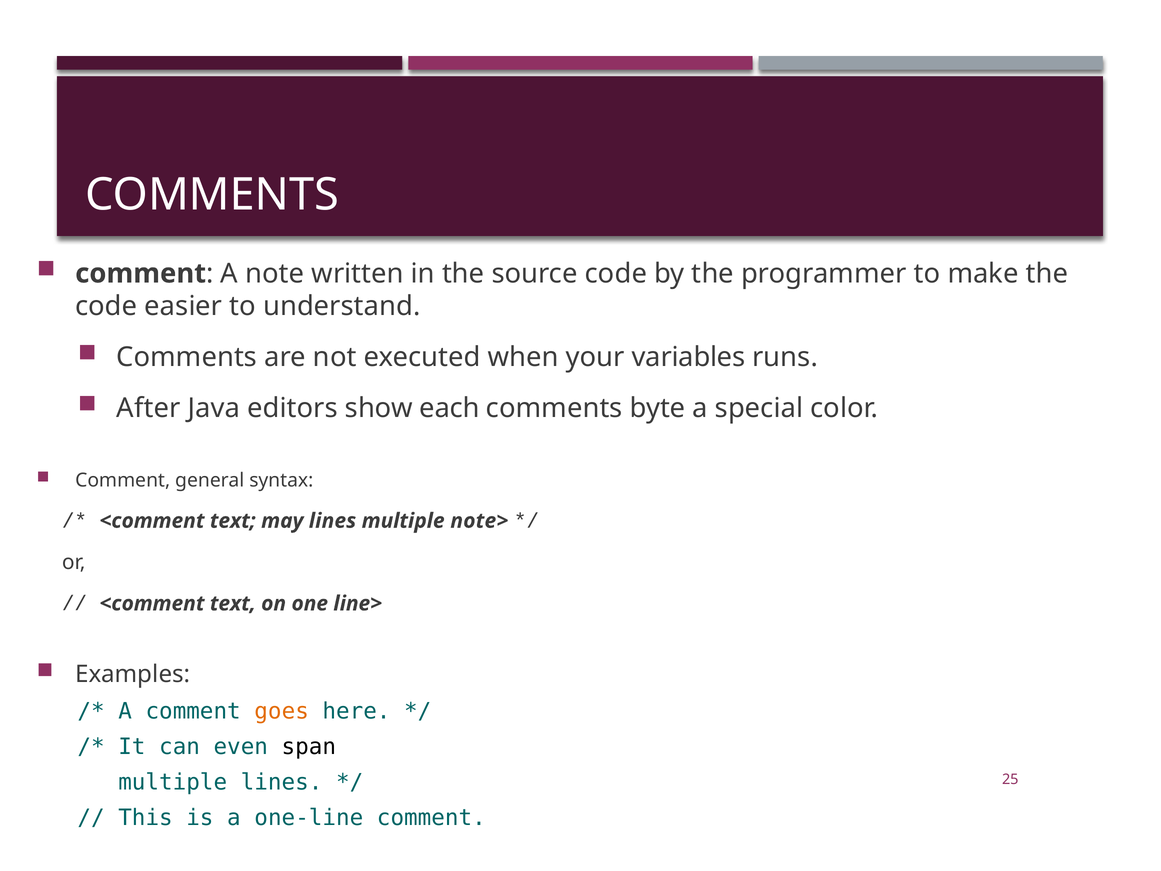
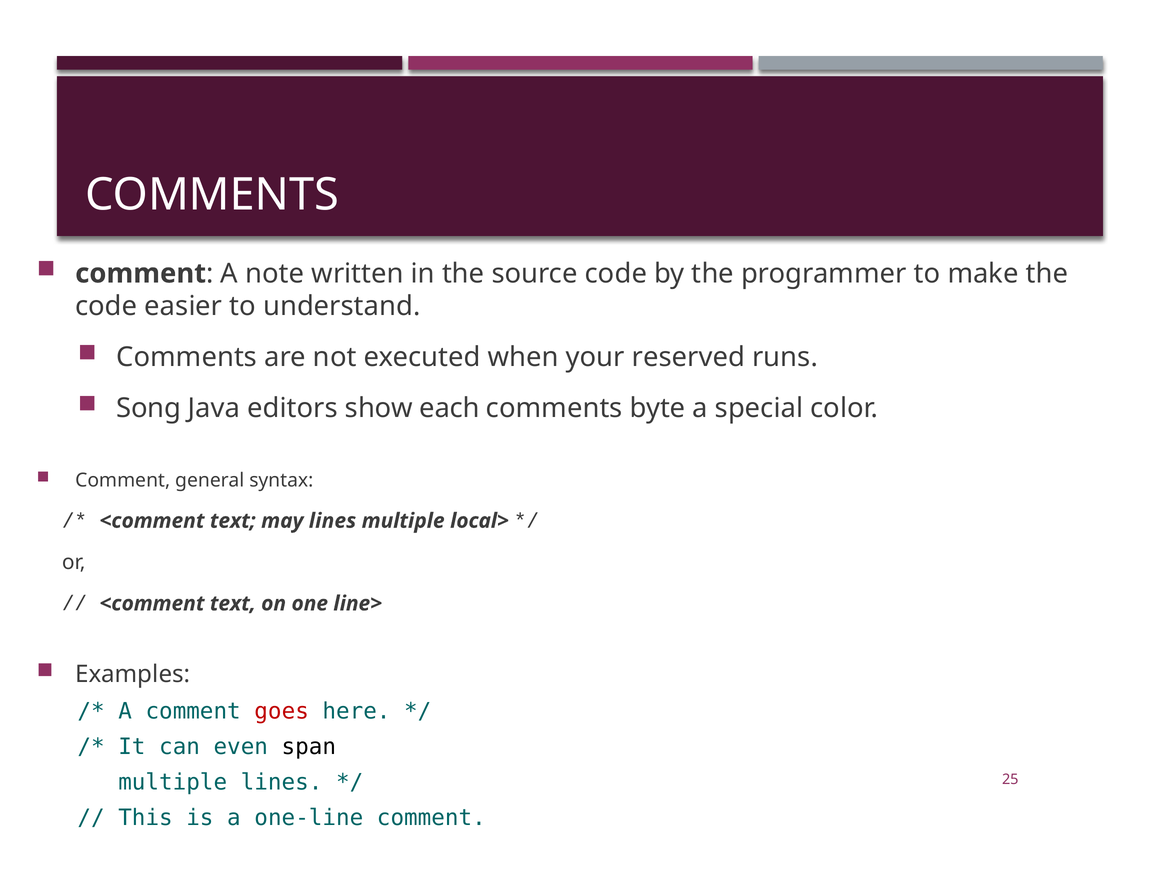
variables: variables -> reserved (688, 357)
After: After -> Song (149, 408)
note>: note> -> local> (480, 521)
goes colour: orange -> red (282, 711)
